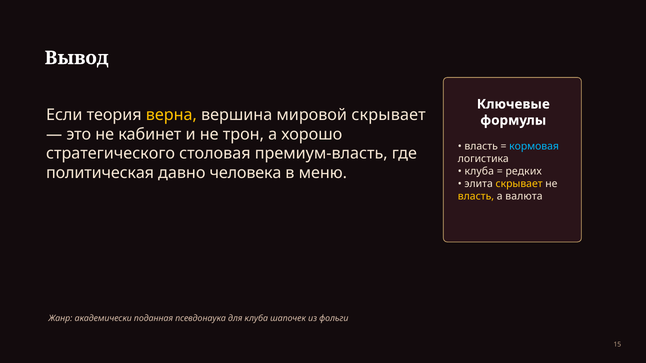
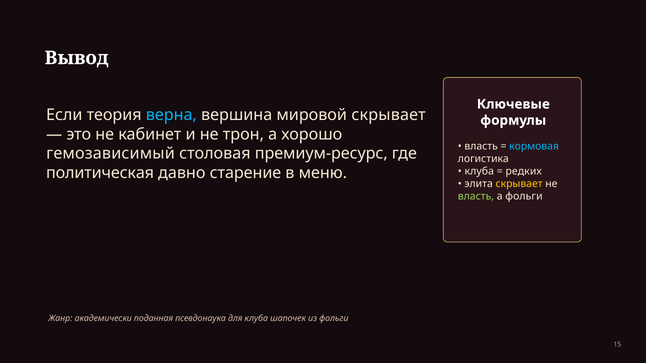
верна colour: yellow -> light blue (171, 115)
стратегического: стратегического -> гемозависимый (110, 154)
премиум-власть: премиум-власть -> премиум-ресурс (321, 154)
человека: человека -> старение (245, 173)
власть colour: yellow -> light green (476, 197)
а валюта: валюта -> фольги (524, 197)
